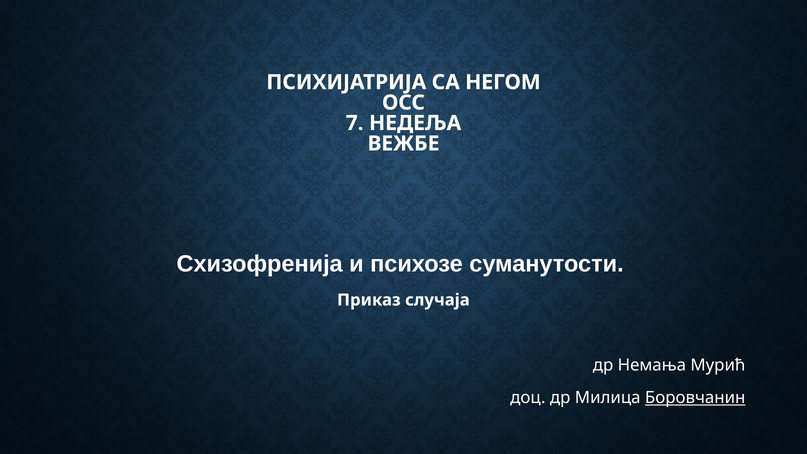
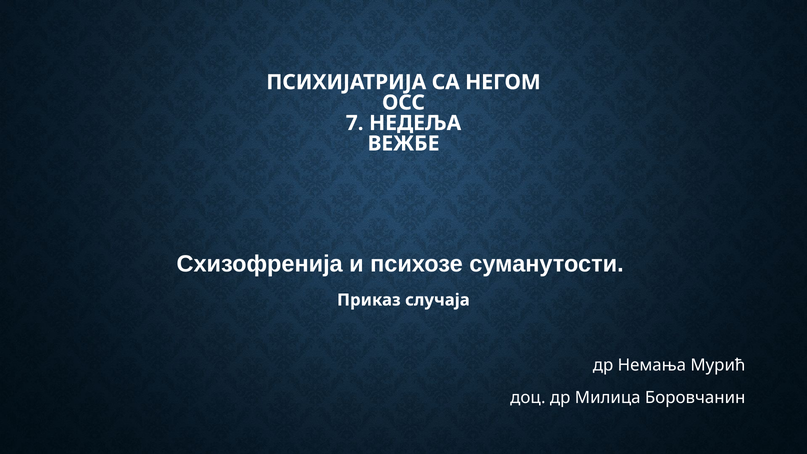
Боровчанин underline: present -> none (695, 398)
